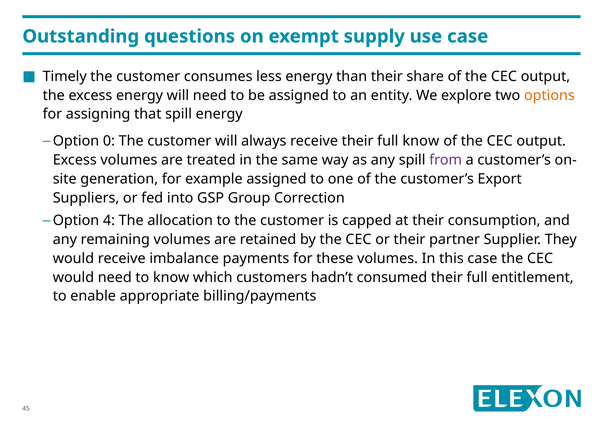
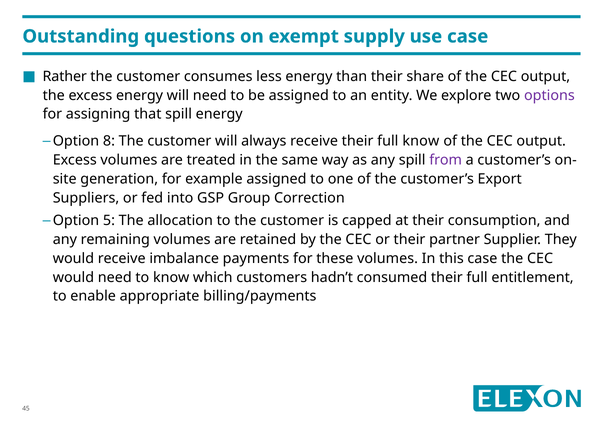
Timely: Timely -> Rather (65, 76)
options colour: orange -> purple (549, 95)
0: 0 -> 8 (109, 141)
4: 4 -> 5 (109, 221)
